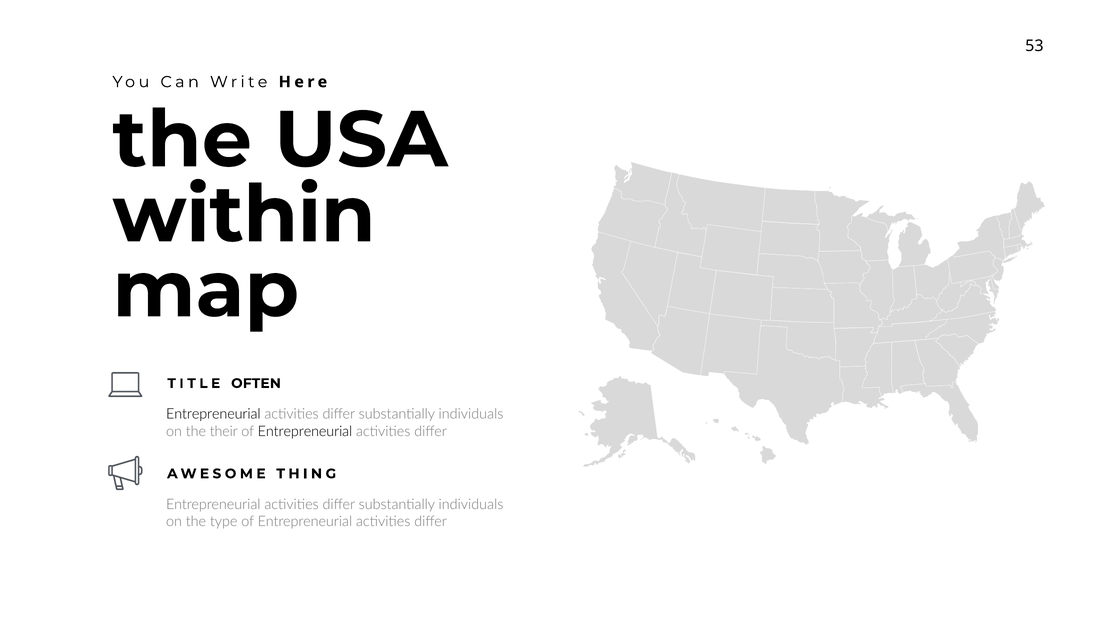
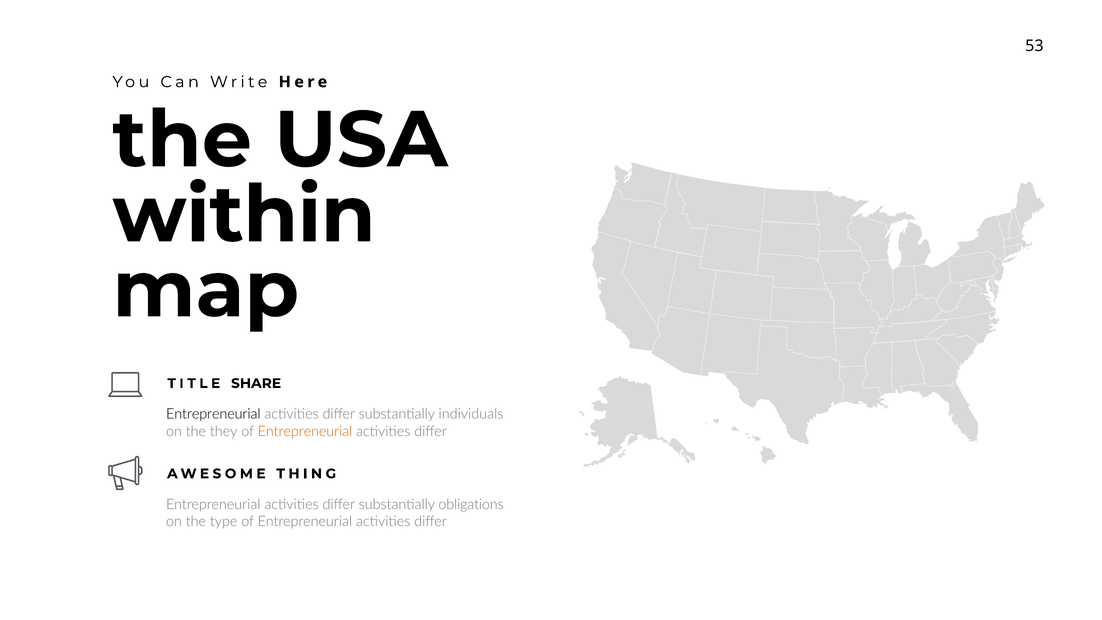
OFTEN: OFTEN -> SHARE (256, 383)
their: their -> they (224, 431)
Entrepreneurial colour: black -> orange (305, 431)
individuals: individuals -> obligations (471, 504)
